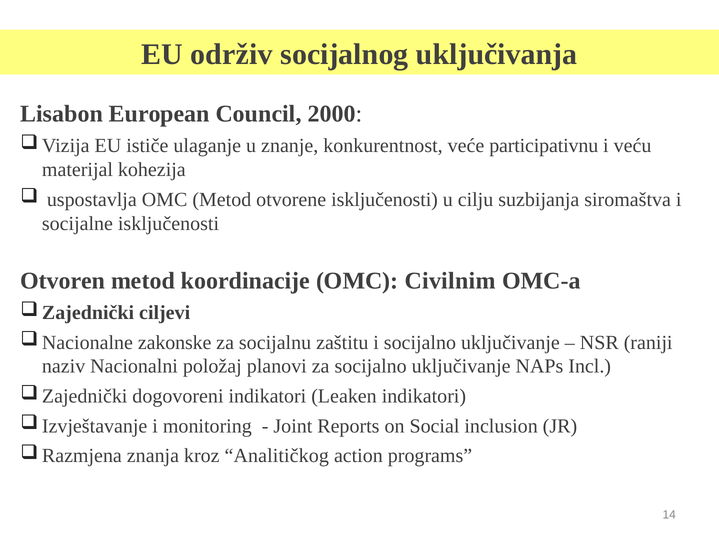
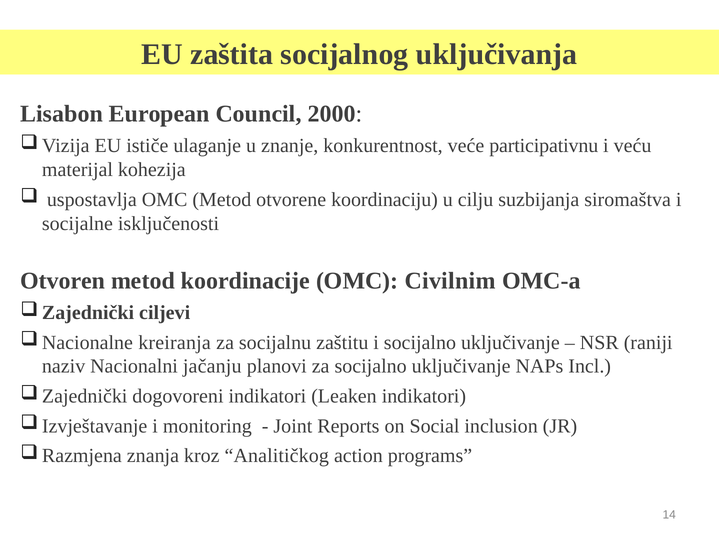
održiv: održiv -> zaštita (232, 54)
otvorene isključenosti: isključenosti -> koordinaciju (385, 200)
zakonske: zakonske -> kreiranja (175, 343)
položaj: položaj -> jačanju (212, 367)
